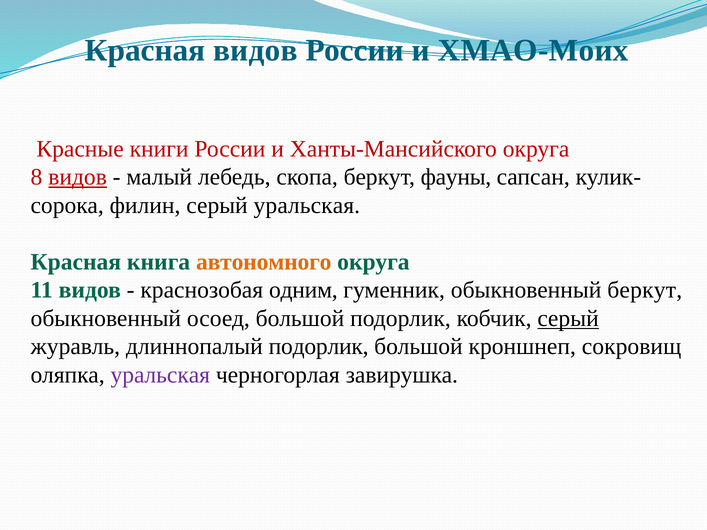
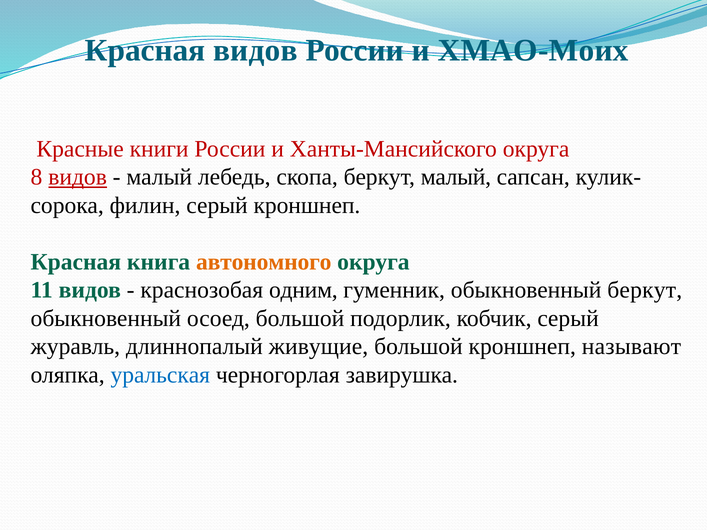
беркут фауны: фауны -> малый (456, 177)
серый уральская: уральская -> кроншнеп (307, 205)
серый underline: present -> none (568, 319)
длиннопалый подорлик: подорлик -> живущие (318, 347)
сокровищ: сокровищ -> называют (631, 347)
уральская colour: purple -> blue (160, 375)
